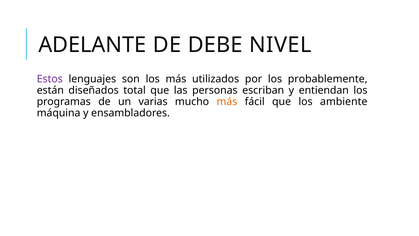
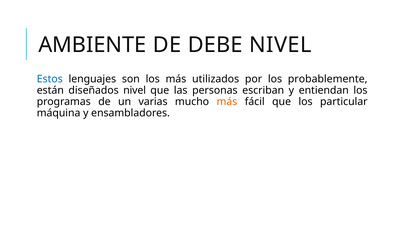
ADELANTE: ADELANTE -> AMBIENTE (92, 45)
Estos colour: purple -> blue (50, 79)
diseñados total: total -> nivel (135, 90)
ambiente: ambiente -> particular (344, 101)
